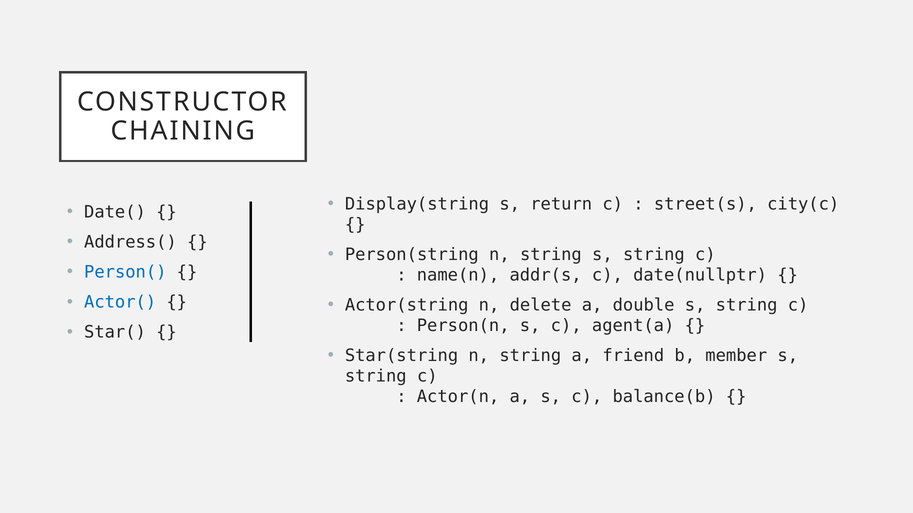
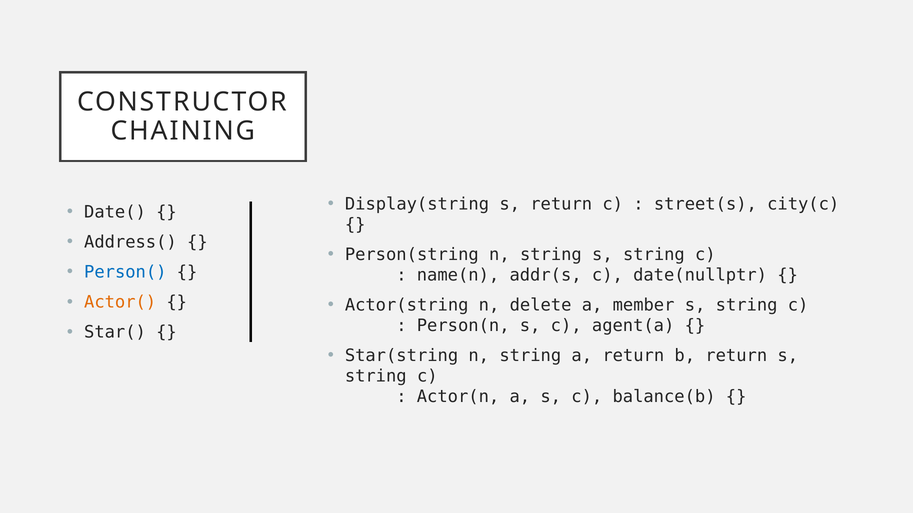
Actor( colour: blue -> orange (120, 303)
double: double -> member (644, 306)
a friend: friend -> return (633, 356)
b member: member -> return (736, 356)
